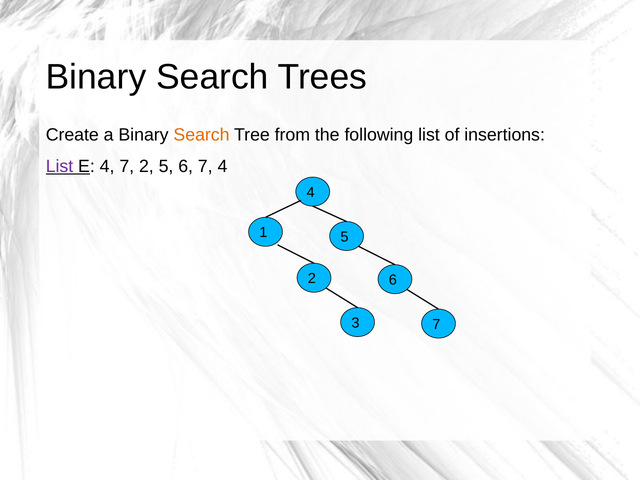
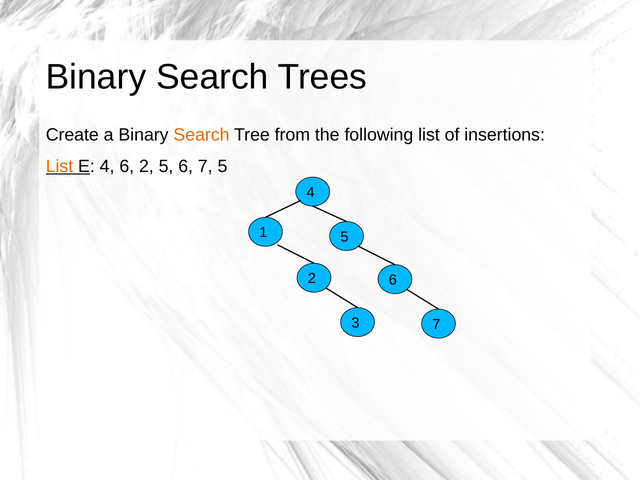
List colour: purple -> orange (59, 166)
4 7: 7 -> 6 (127, 166)
7 4: 4 -> 5 (222, 166)
